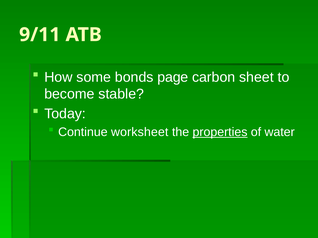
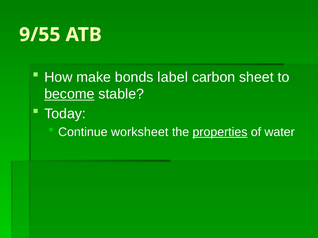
9/11: 9/11 -> 9/55 (40, 35)
some: some -> make (94, 77)
page: page -> label (173, 77)
become underline: none -> present (69, 94)
